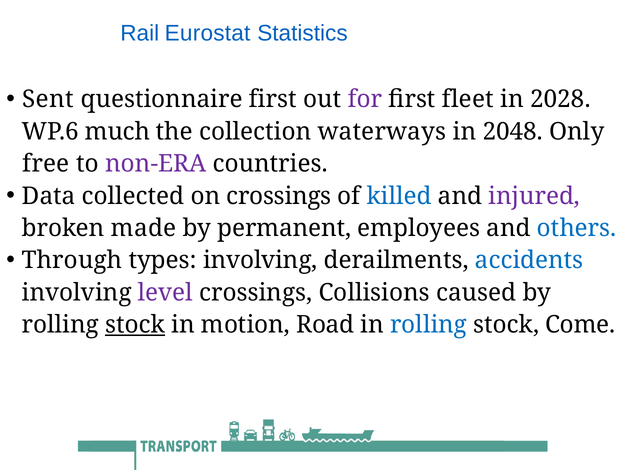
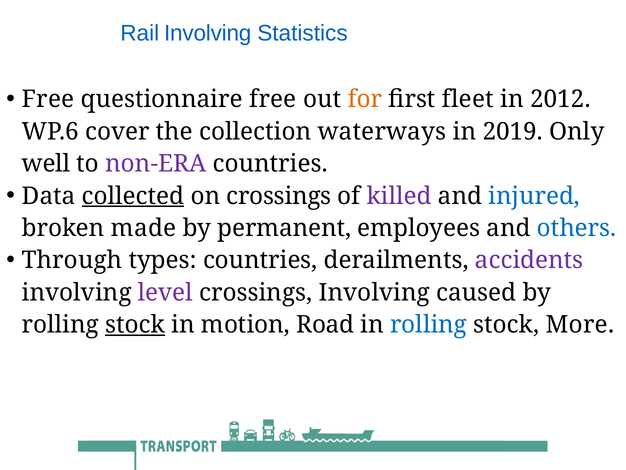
Rail Eurostat: Eurostat -> Involving (208, 33)
Sent: Sent -> Free (48, 99)
questionnaire first: first -> free (273, 99)
for colour: purple -> orange (365, 99)
2028: 2028 -> 2012 (560, 99)
much: much -> cover (117, 131)
2048: 2048 -> 2019 (513, 131)
free: free -> well (46, 164)
collected underline: none -> present (133, 196)
killed colour: blue -> purple (399, 196)
injured colour: purple -> blue (534, 196)
types involving: involving -> countries (260, 260)
accidents colour: blue -> purple (529, 260)
crossings Collisions: Collisions -> Involving (374, 292)
Come: Come -> More (580, 324)
